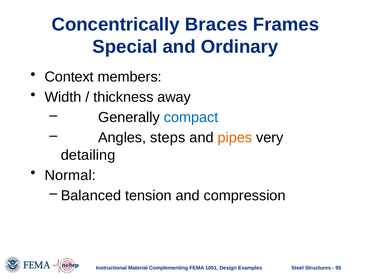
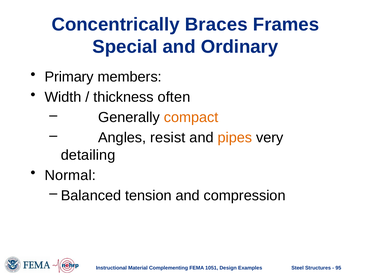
Context: Context -> Primary (69, 77)
away: away -> often (174, 97)
compact colour: blue -> orange (191, 117)
steps: steps -> resist (168, 138)
